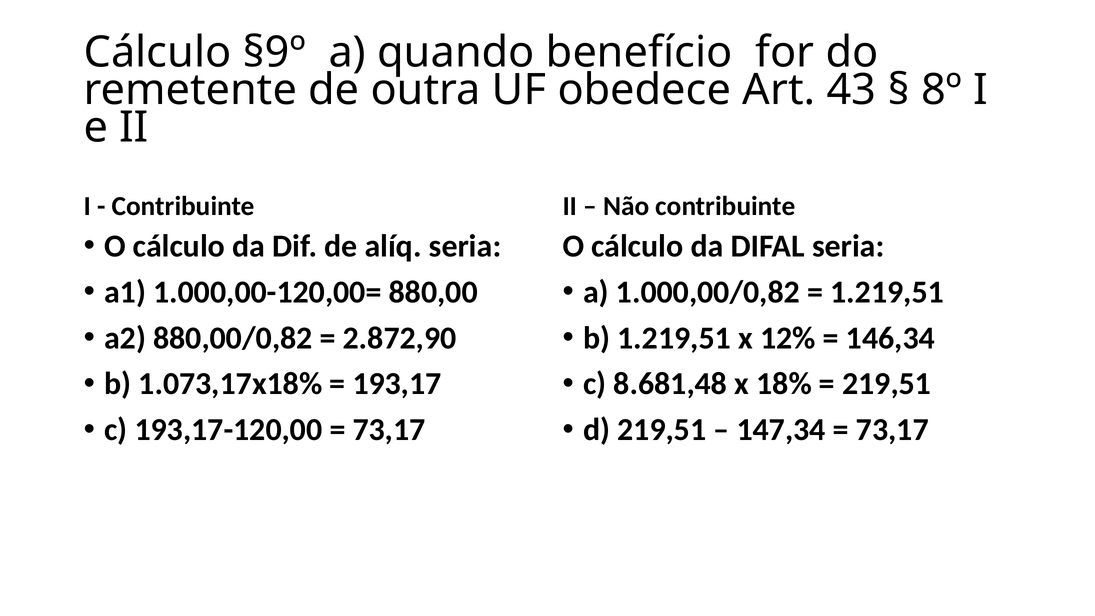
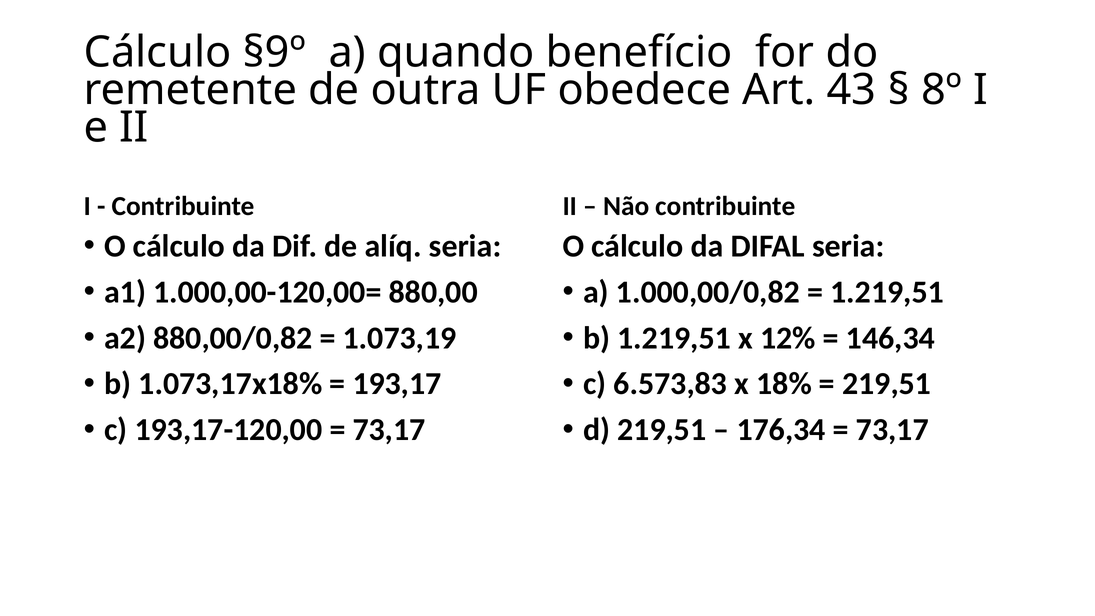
2.872,90: 2.872,90 -> 1.073,19 (400, 338)
8.681,48: 8.681,48 -> 6.573,83 (670, 384)
147,34: 147,34 -> 176,34 (781, 430)
